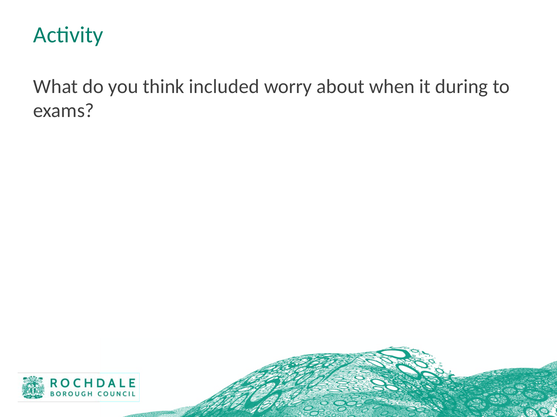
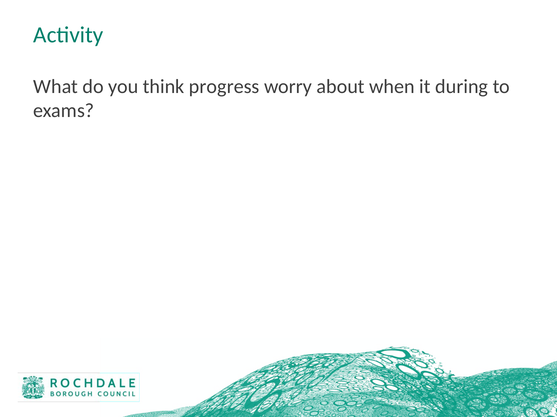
included: included -> progress (224, 87)
